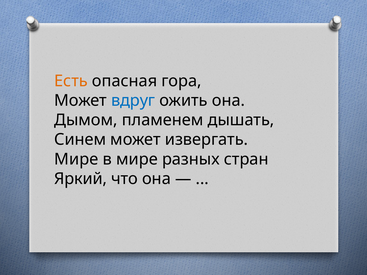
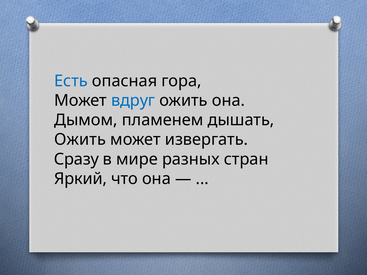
Есть colour: orange -> blue (71, 81)
Синем: Синем -> Ожить (80, 140)
Мире: Мире -> Сразу (76, 159)
